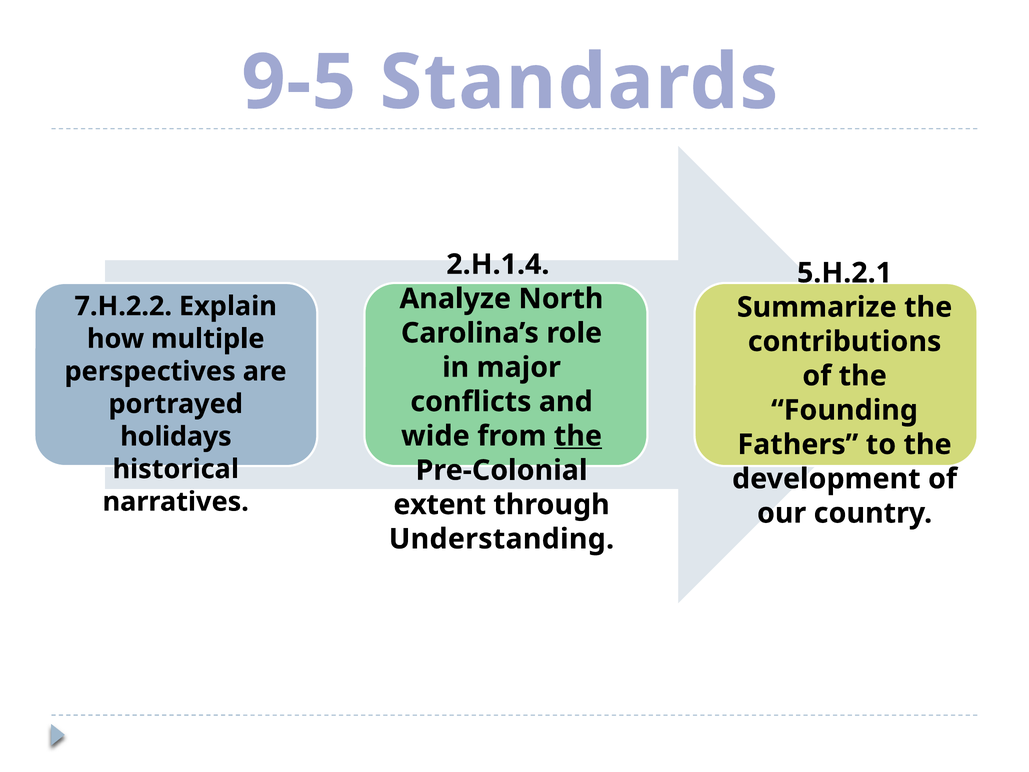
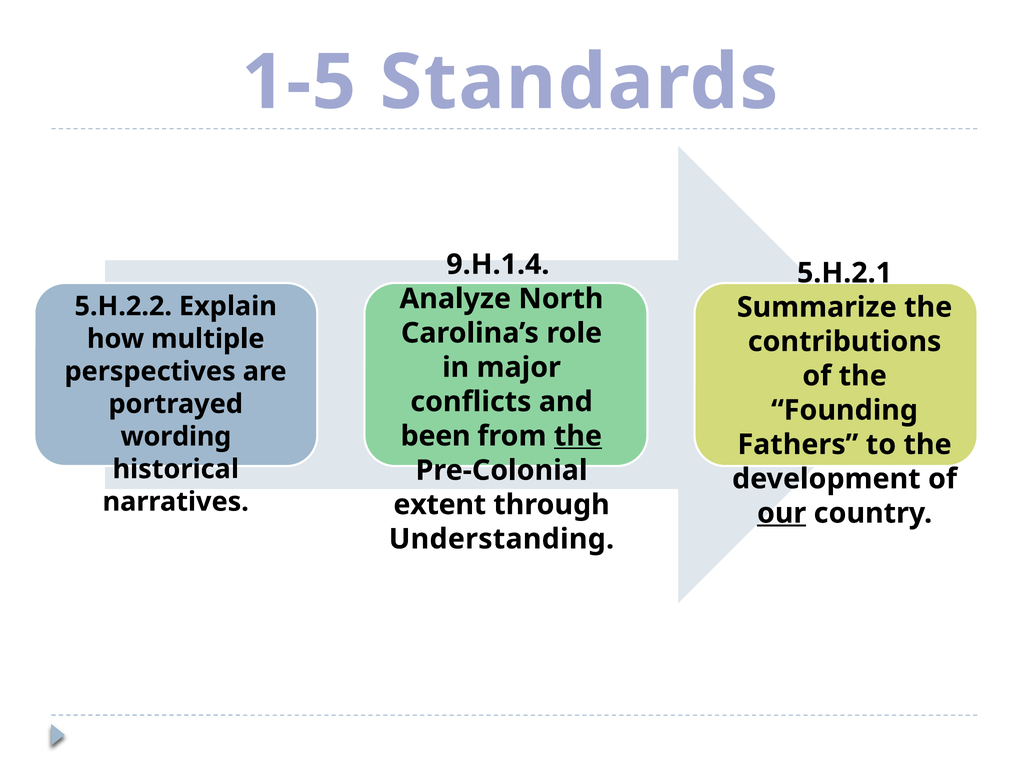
9-5: 9-5 -> 1-5 (299, 83)
2.H.1.4: 2.H.1.4 -> 9.H.1.4 (498, 264)
7.H.2.2: 7.H.2.2 -> 5.H.2.2 (123, 306)
wide: wide -> been (436, 436)
holidays: holidays -> wording (176, 436)
our underline: none -> present (782, 513)
